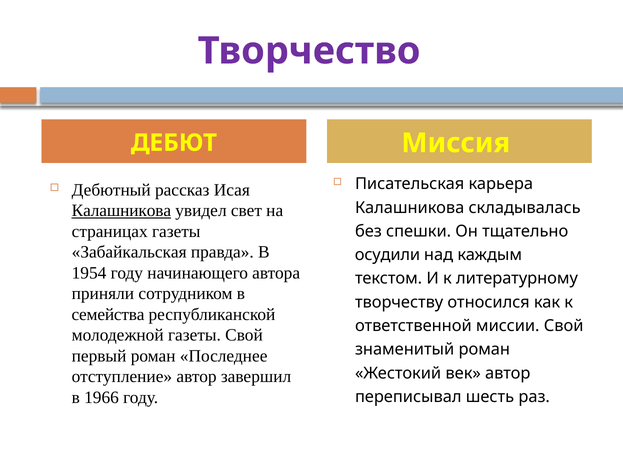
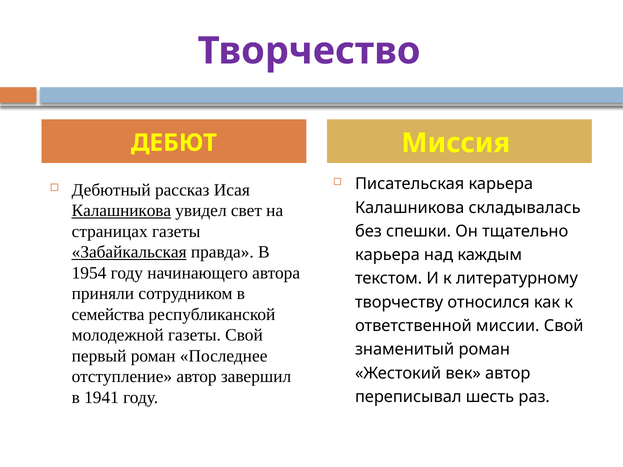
Забайкальская underline: none -> present (129, 252)
осудили: осудили -> карьера (387, 255)
1966: 1966 -> 1941 (102, 398)
